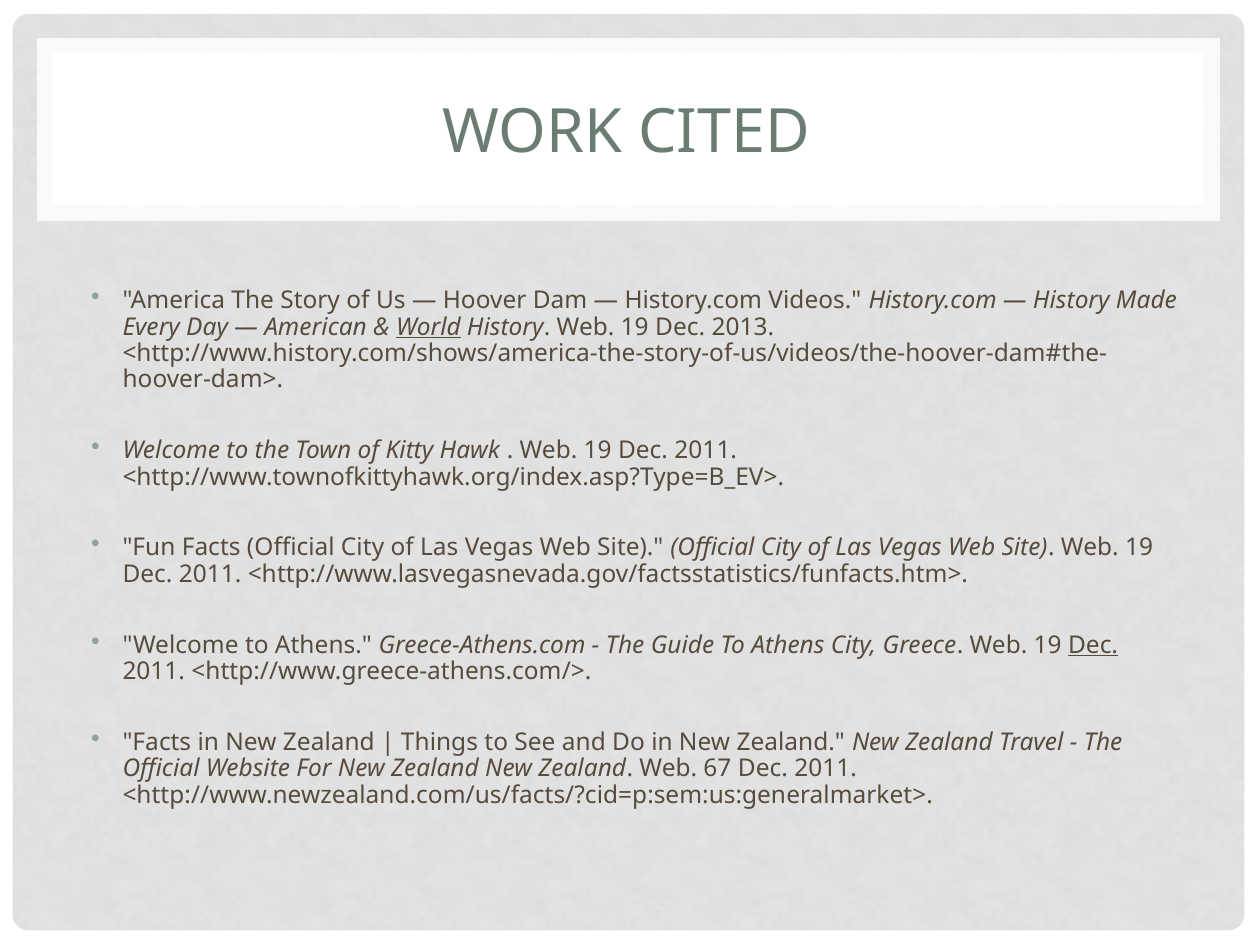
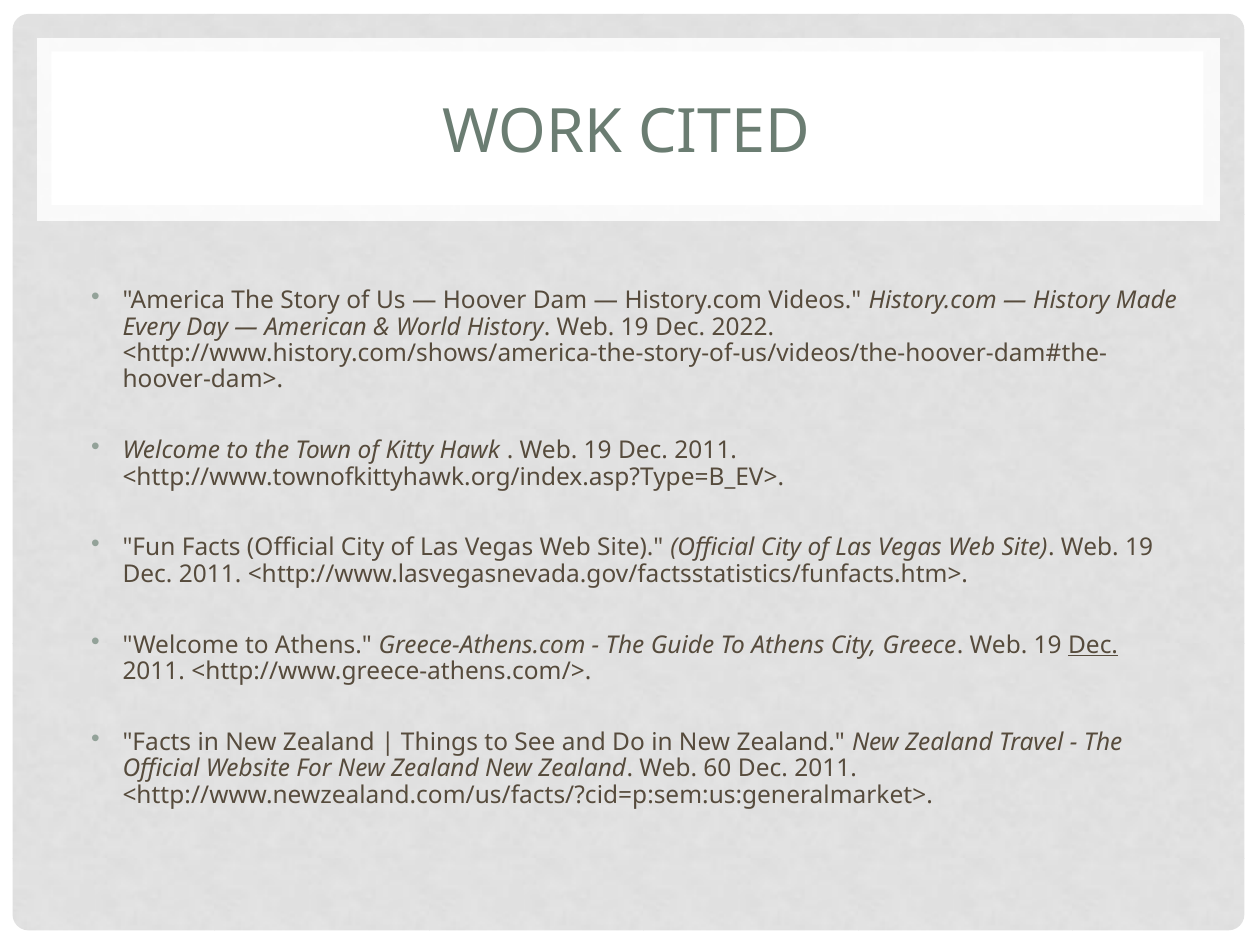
World underline: present -> none (428, 327)
2013: 2013 -> 2022 (743, 327)
67: 67 -> 60 (717, 769)
